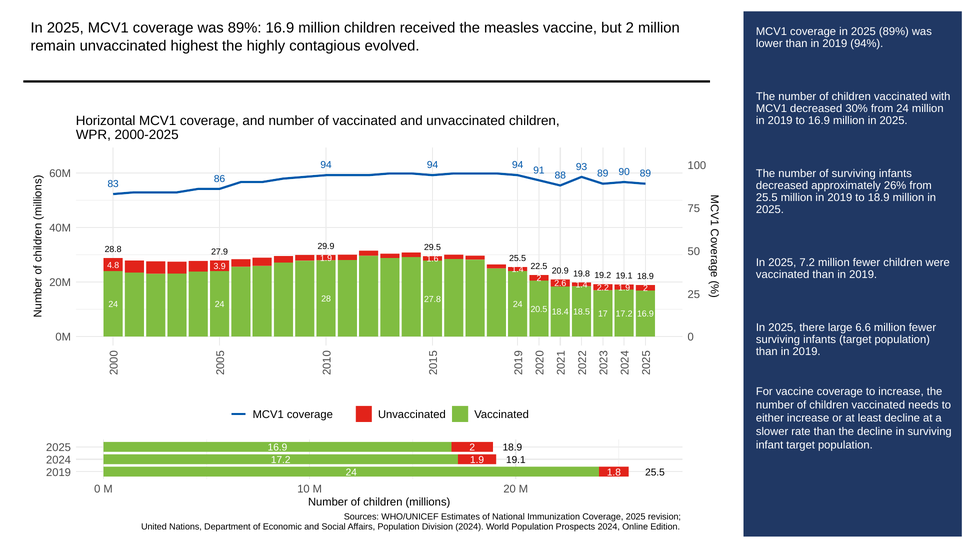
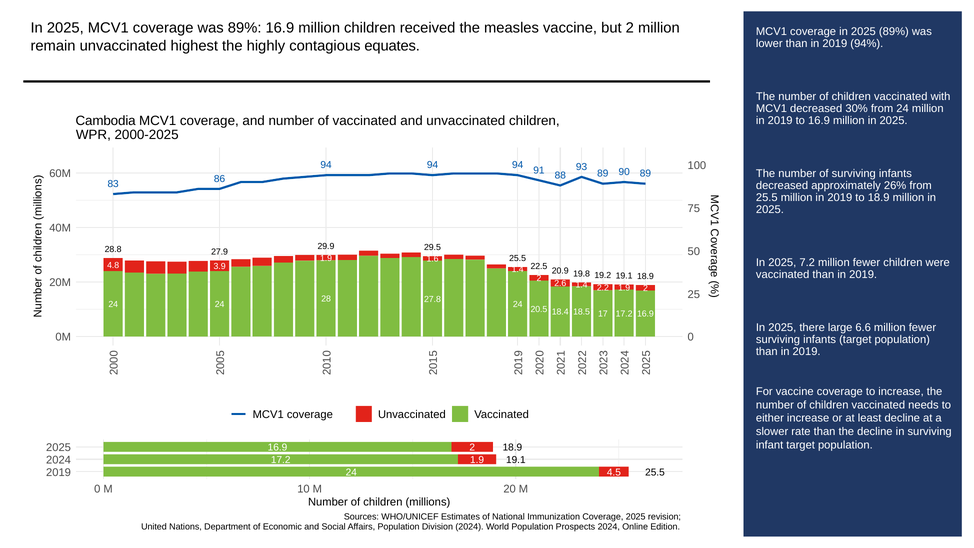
evolved: evolved -> equates (392, 46)
Horizontal: Horizontal -> Cambodia (106, 121)
1.8: 1.8 -> 4.5 (614, 472)
